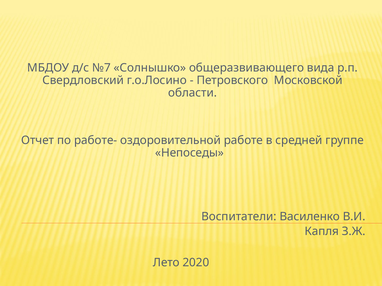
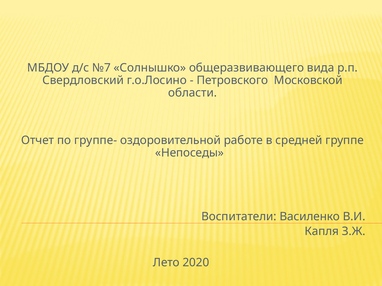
работе-: работе- -> группе- (96, 140)
